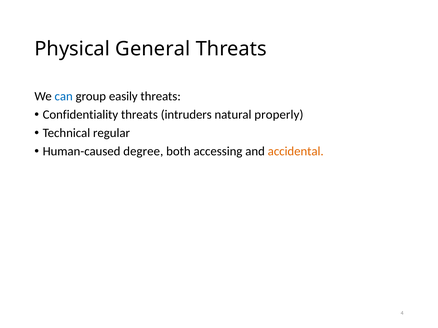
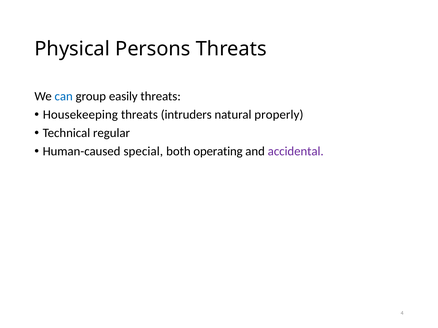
General: General -> Persons (153, 49)
Confidentiality: Confidentiality -> Housekeeping (80, 115)
degree: degree -> special (143, 152)
accessing: accessing -> operating (218, 152)
accidental colour: orange -> purple (296, 152)
